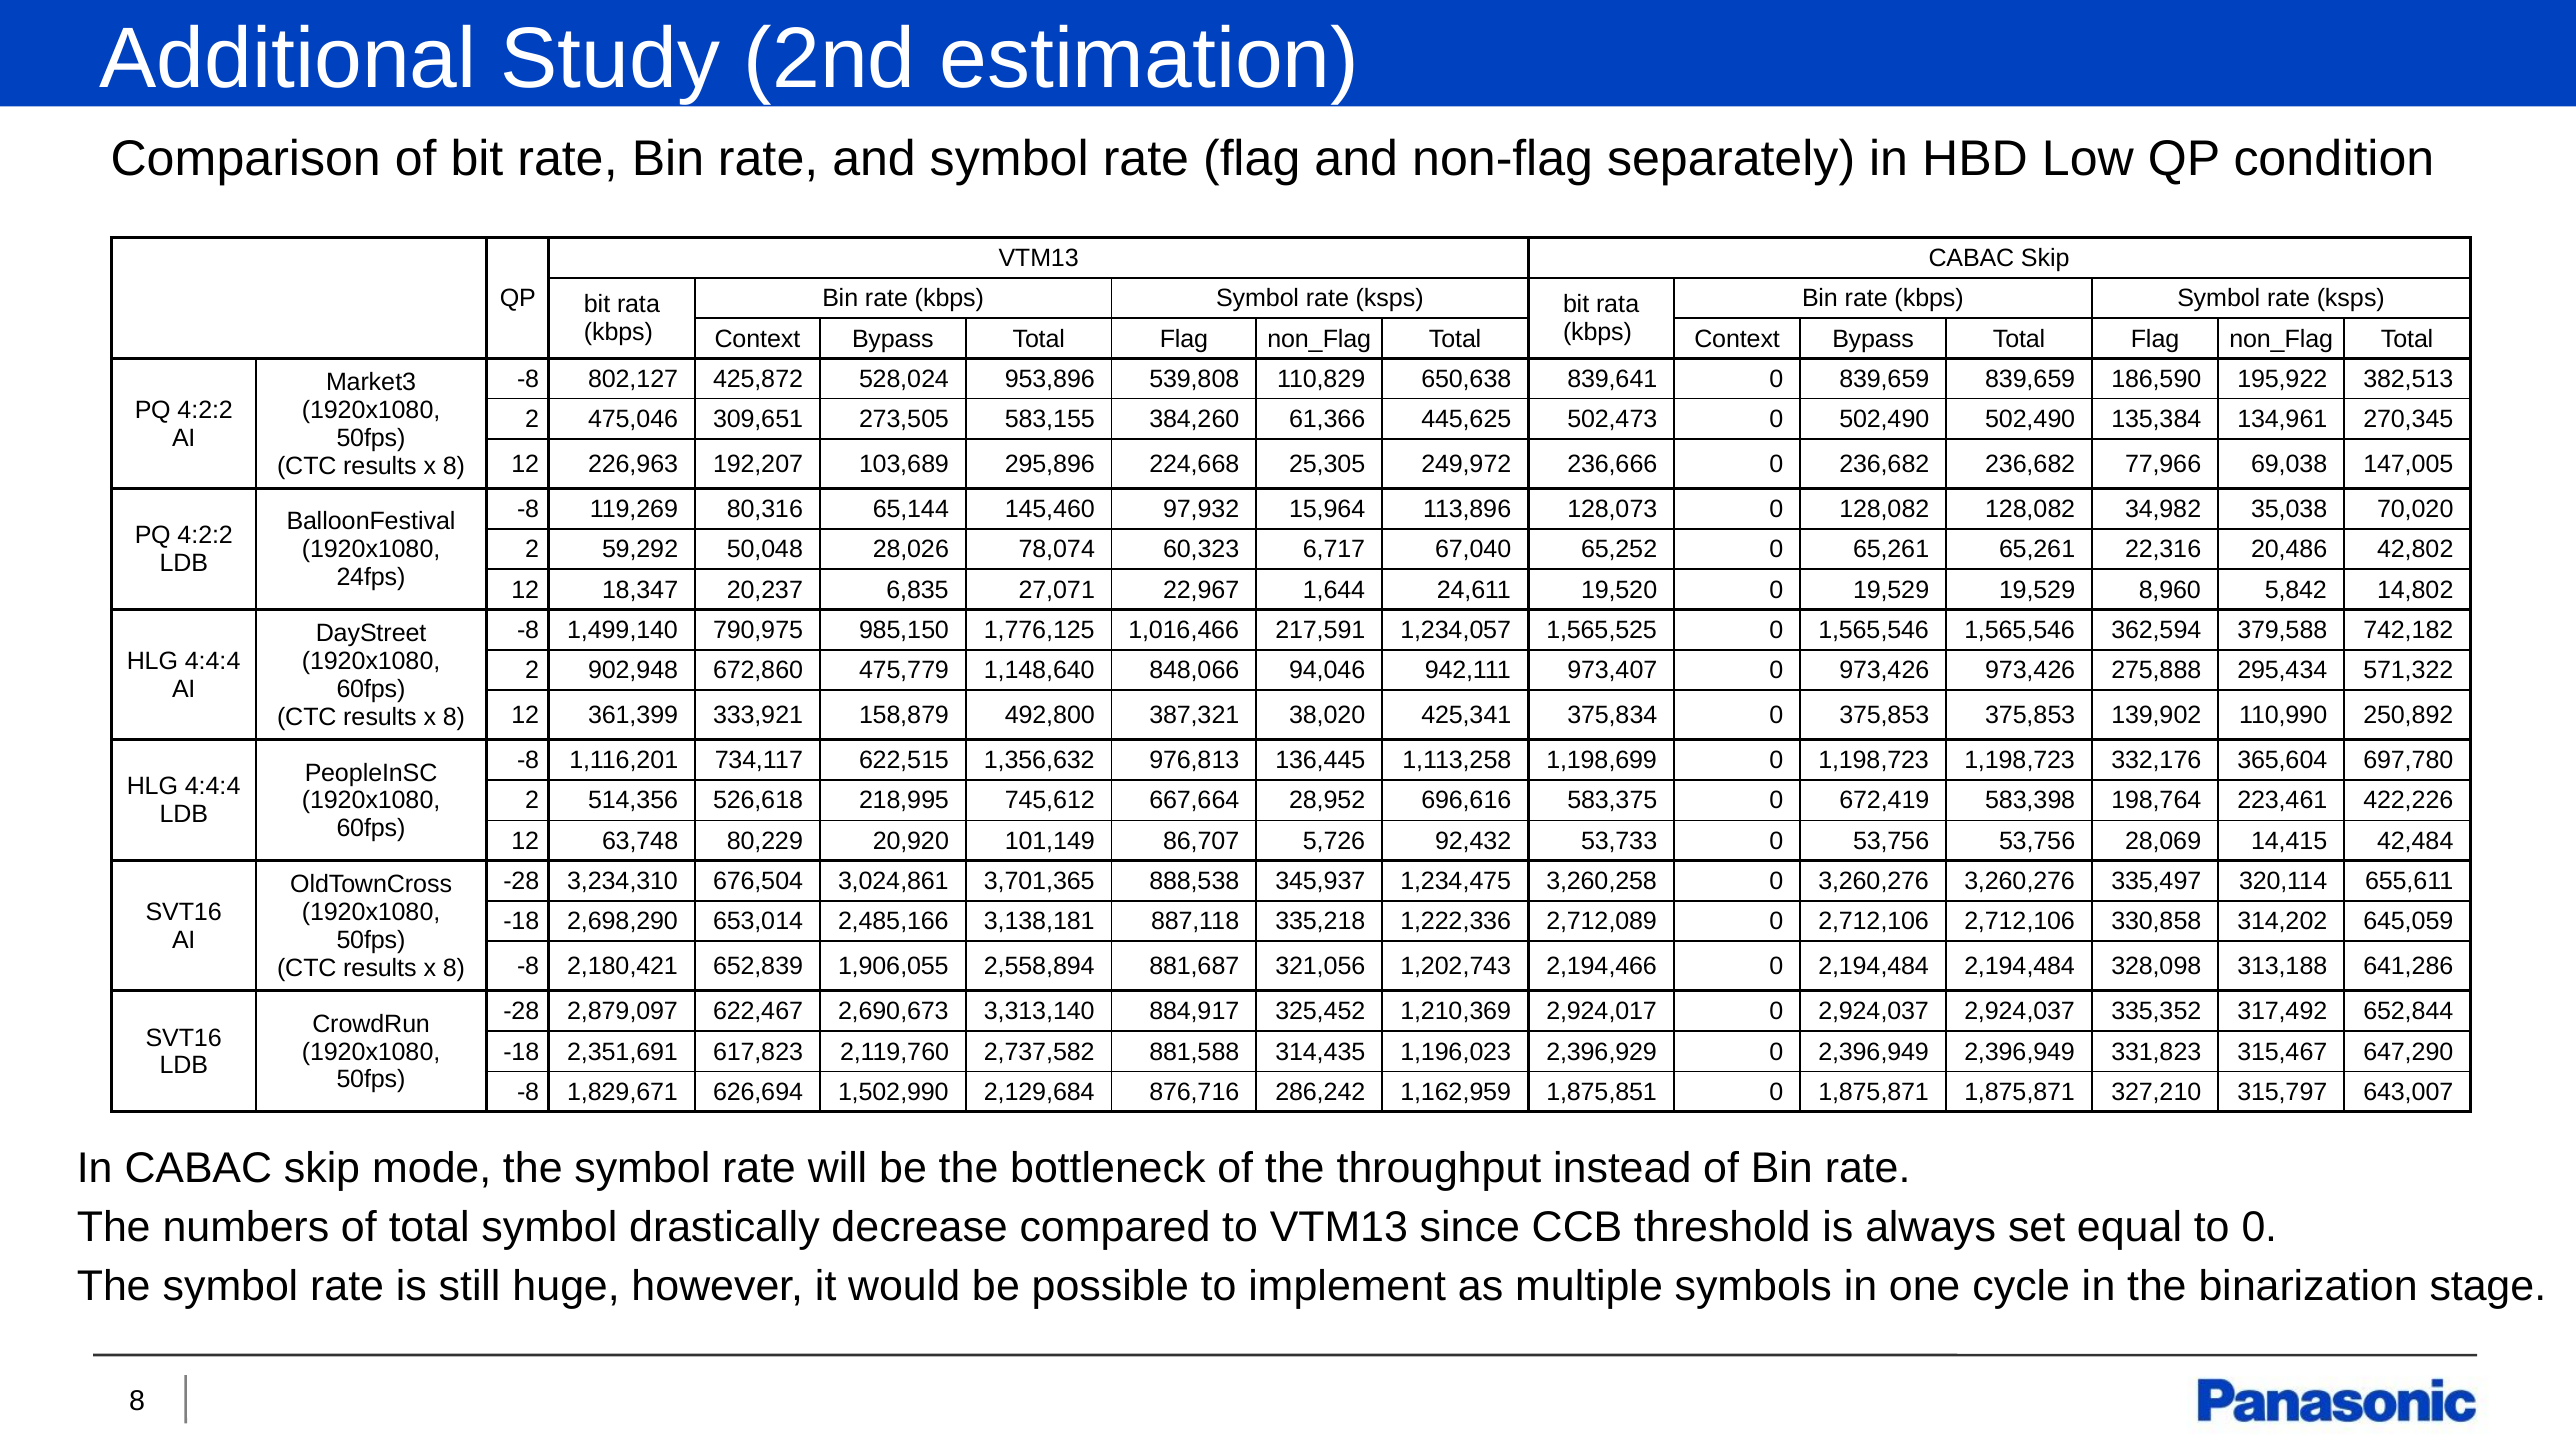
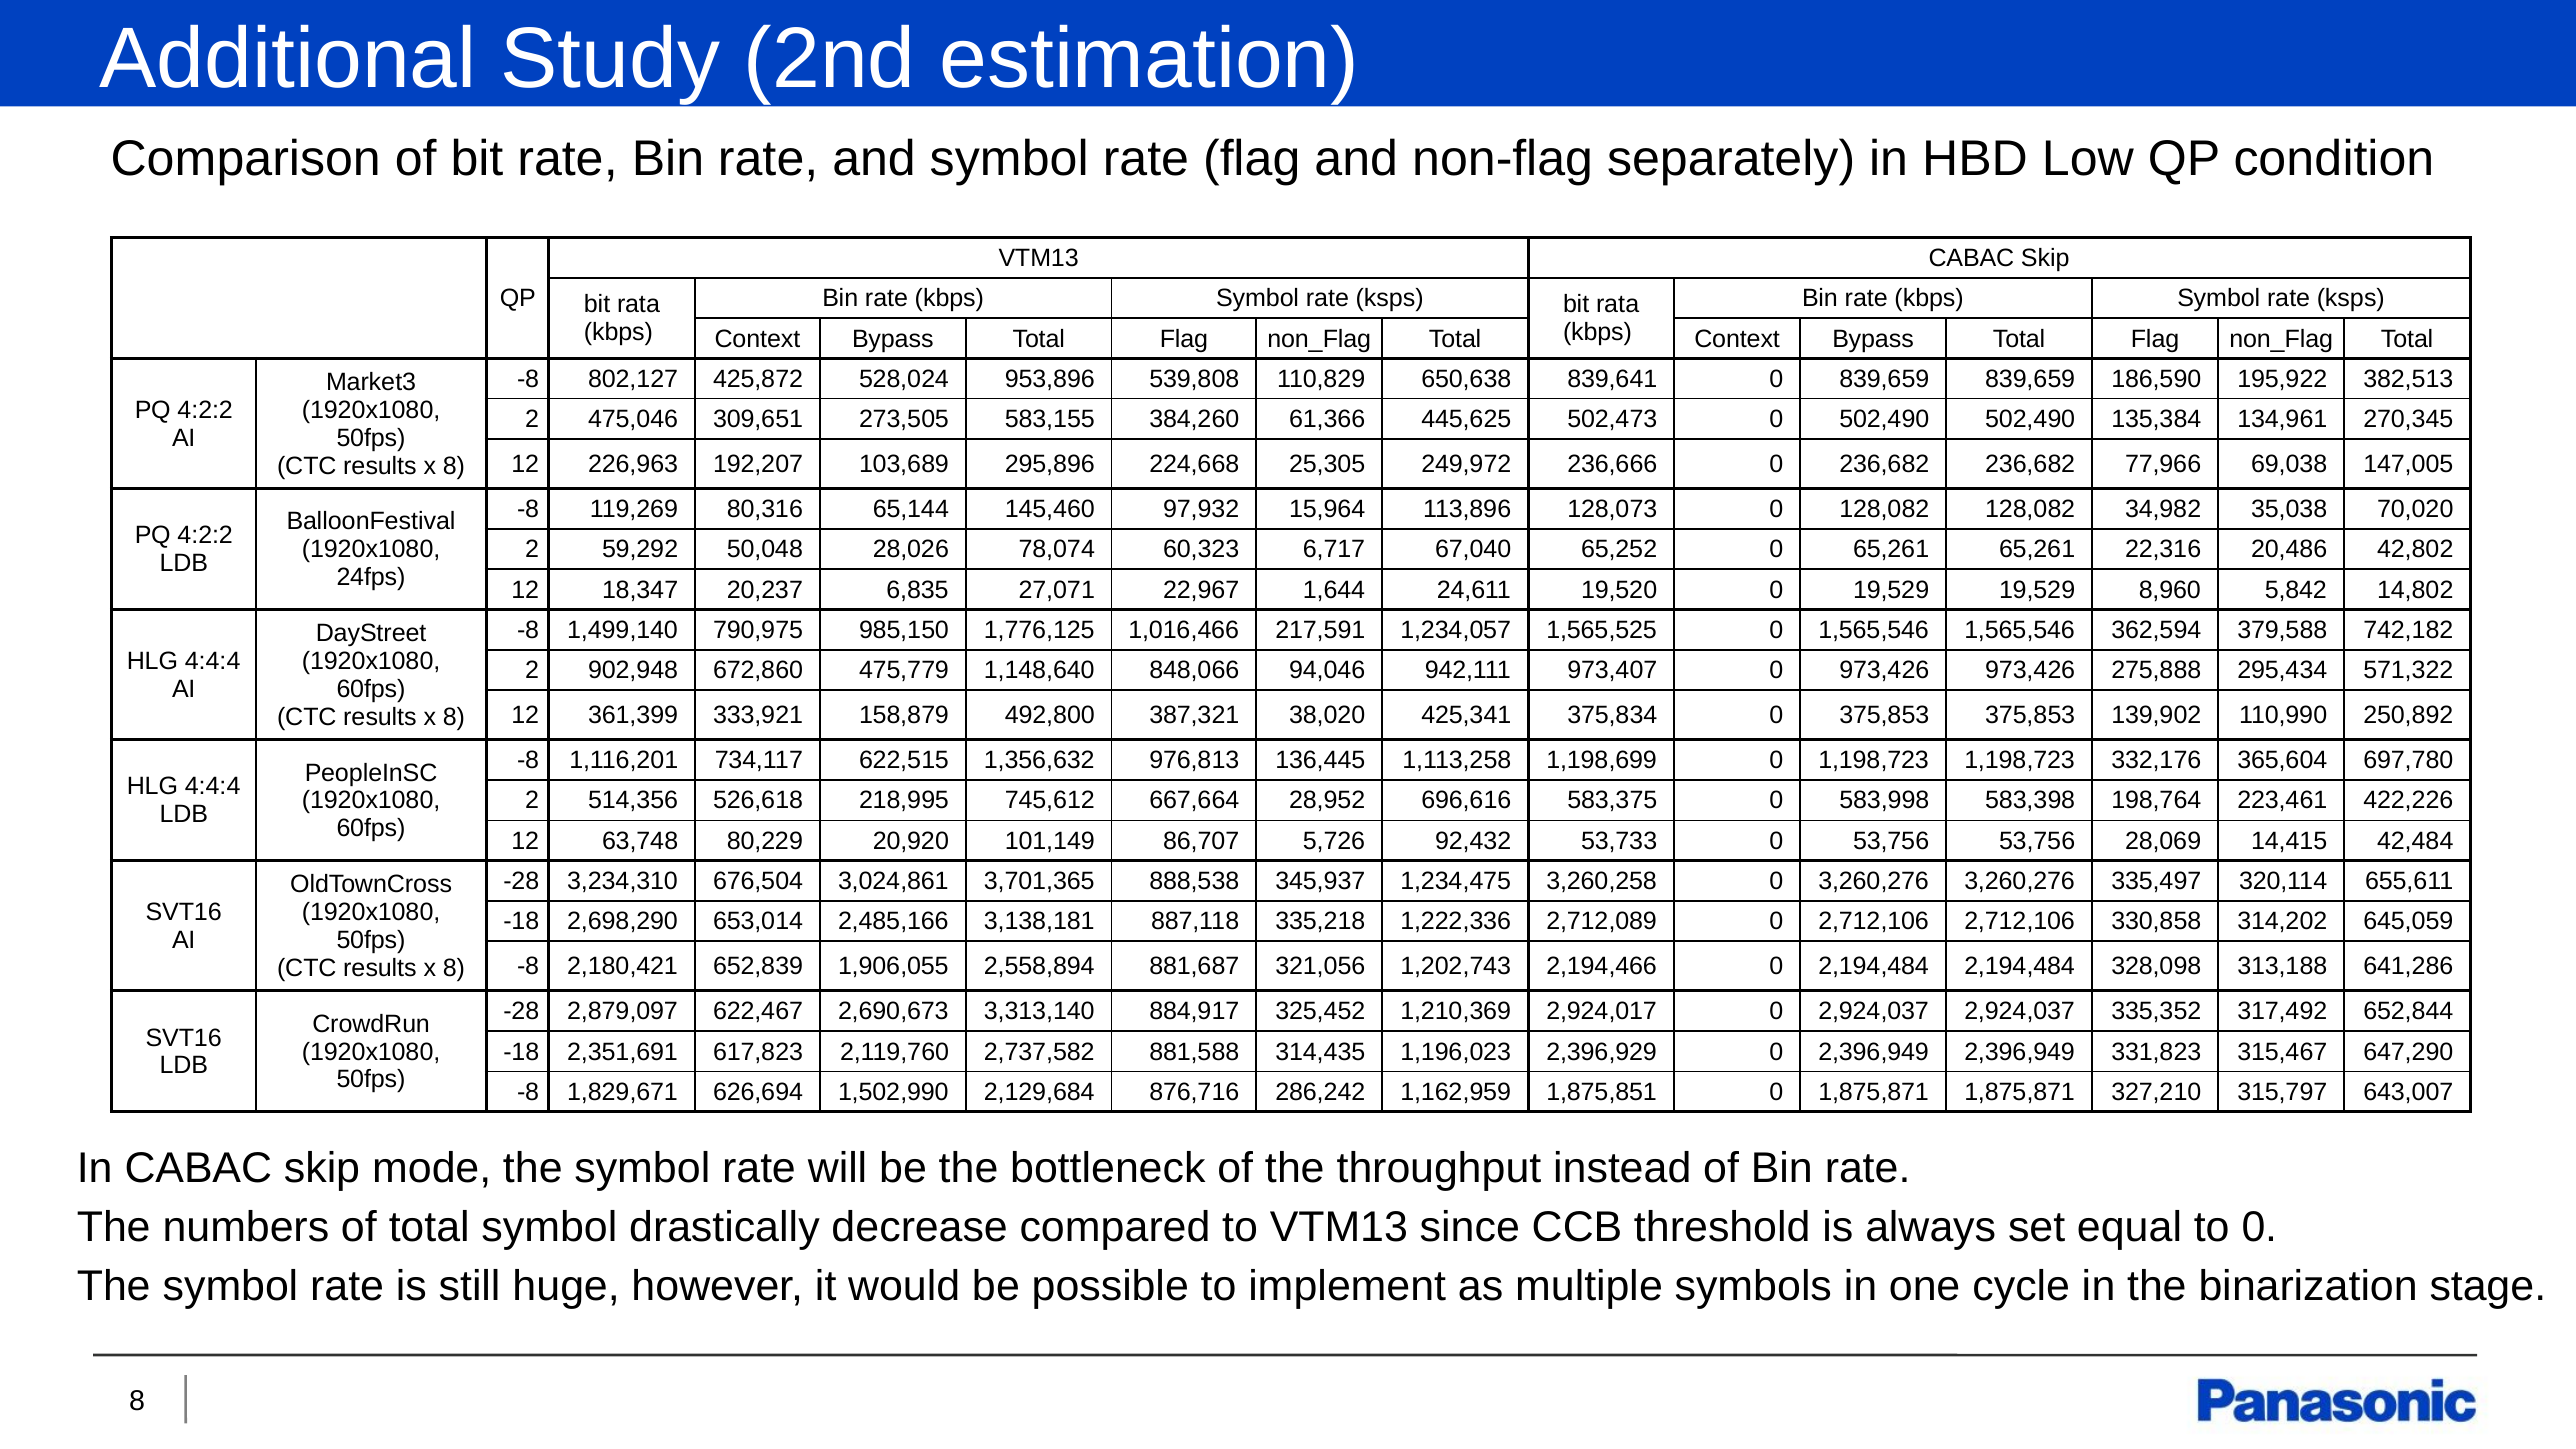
672,419: 672,419 -> 583,998 (1884, 801)
